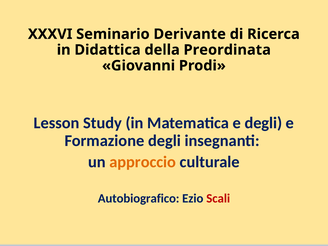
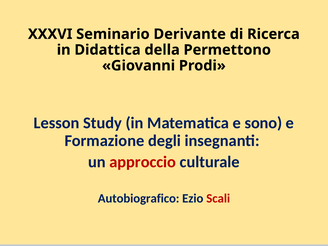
Preordinata: Preordinata -> Permettono (227, 50)
e degli: degli -> sono (263, 123)
approccio colour: orange -> red (143, 162)
